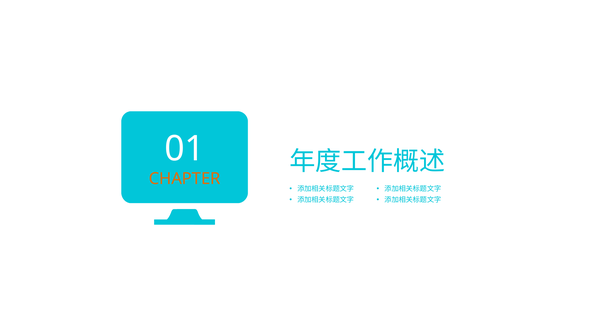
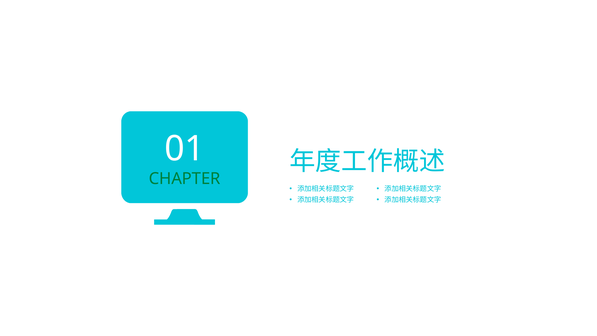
CHAPTER colour: orange -> green (185, 179)
